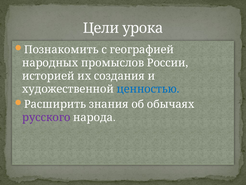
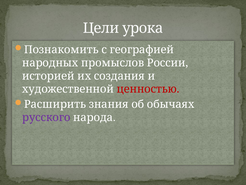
ценностью colour: blue -> red (148, 89)
